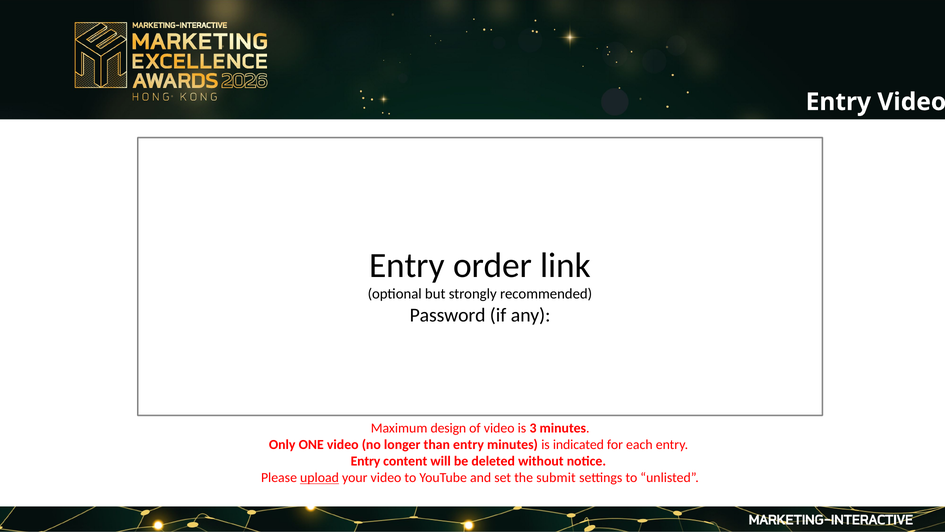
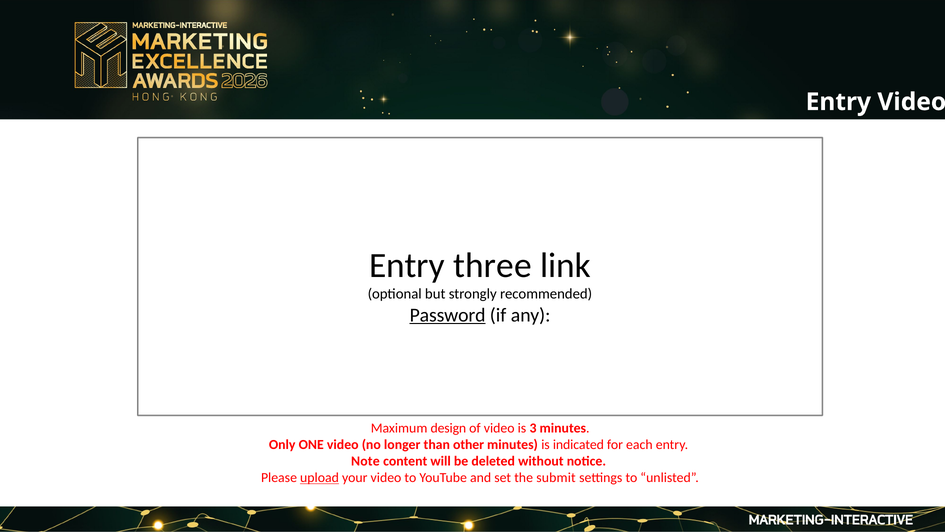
order: order -> three (492, 265)
Password underline: none -> present (448, 315)
than entry: entry -> other (469, 444)
Entry: Entry -> Note (365, 461)
